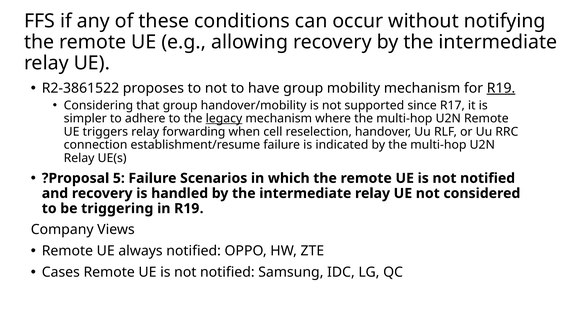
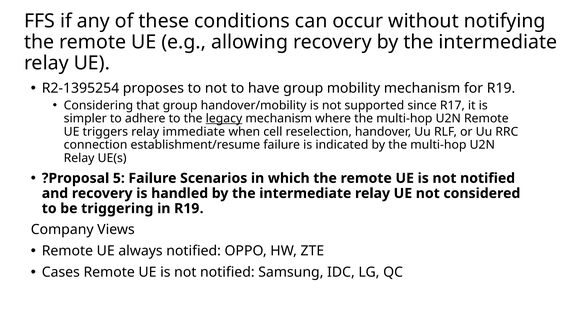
R2-3861522: R2-3861522 -> R2-1395254 (80, 88)
R19 underline: present -> none (501, 88)
forwarding: forwarding -> immediate (194, 132)
